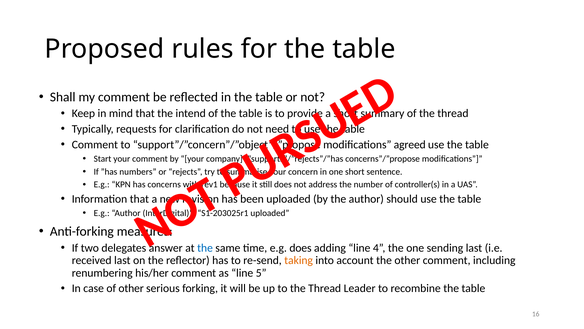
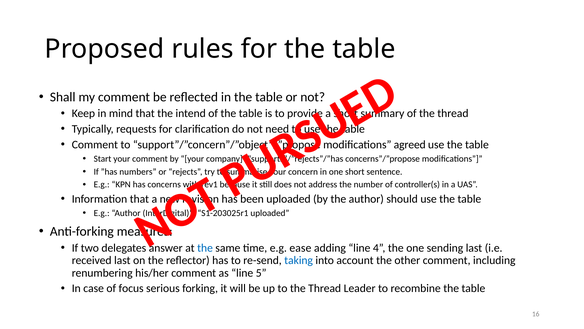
e.g does: does -> ease (300, 248)
taking colour: orange -> blue (299, 260)
of other: other -> focus (131, 288)
